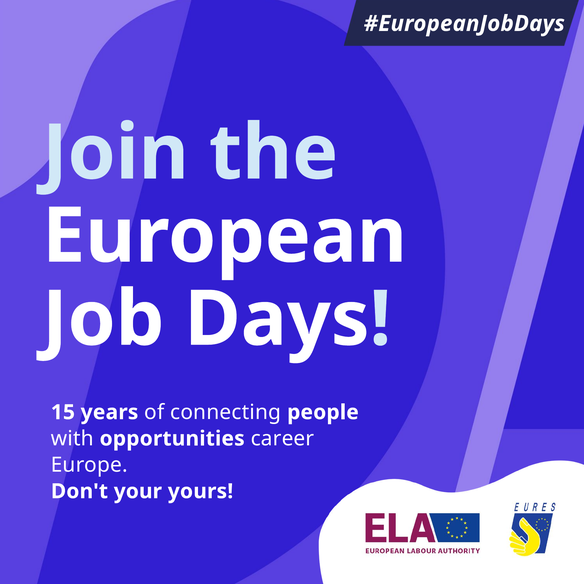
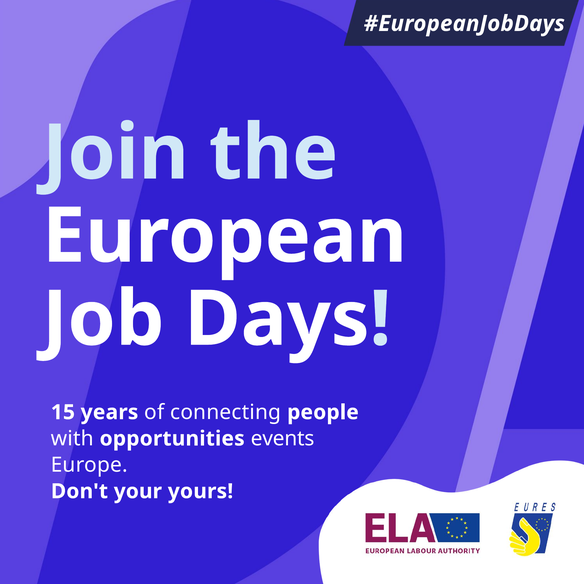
career: career -> events (283, 439)
